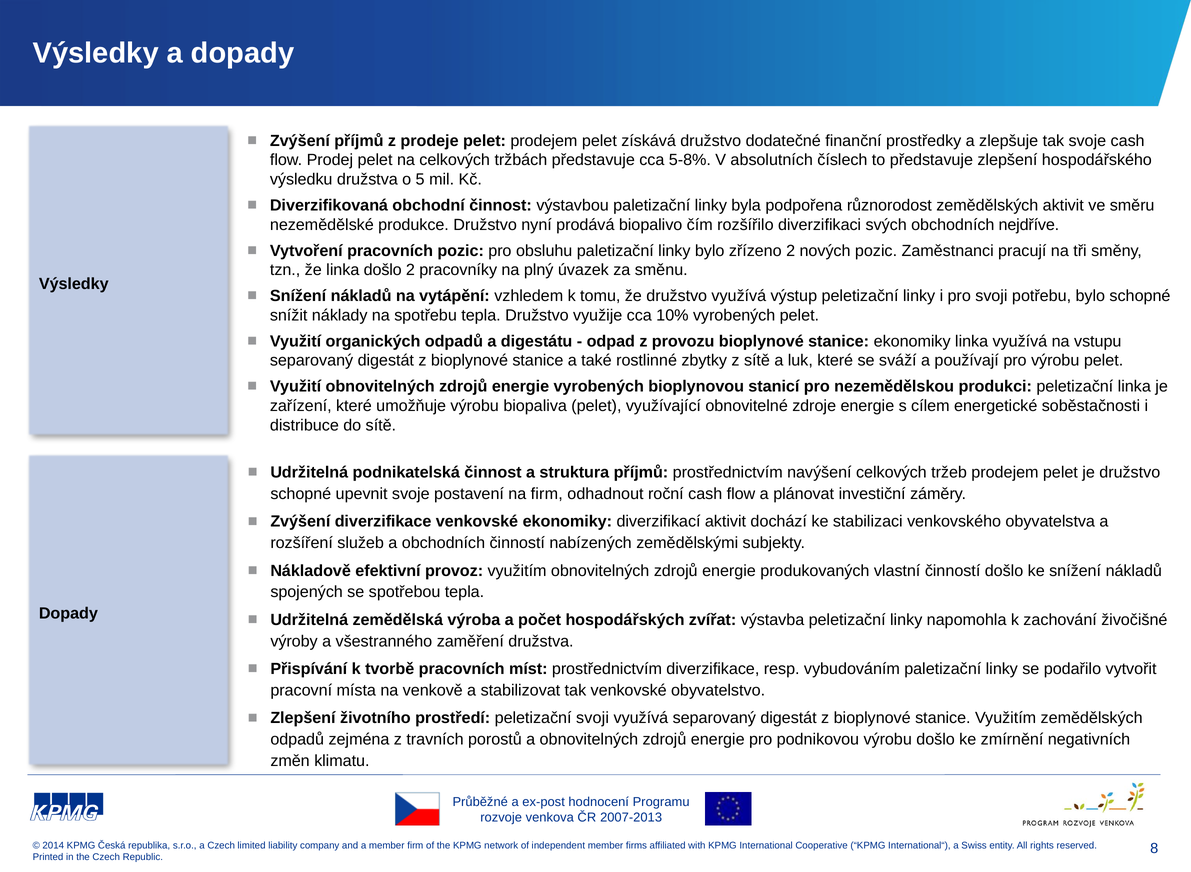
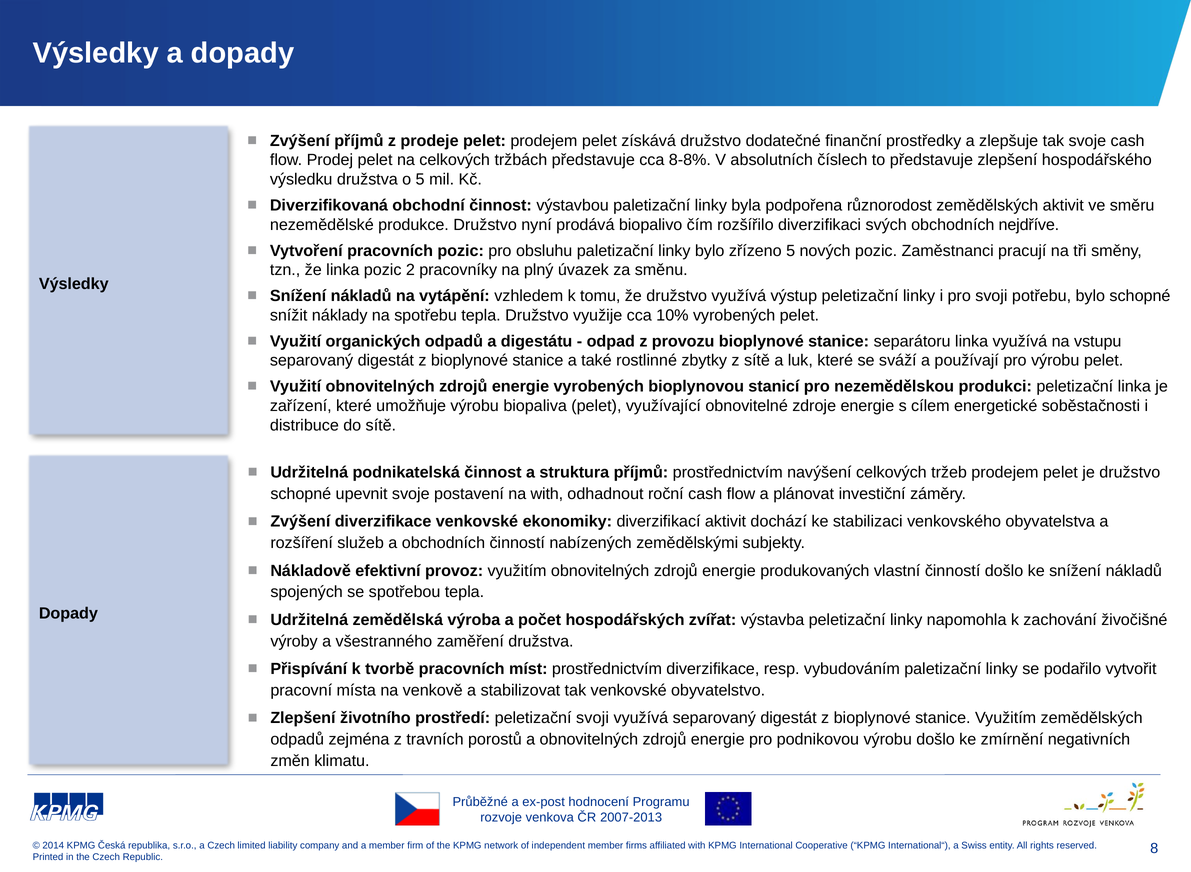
5-8%: 5-8% -> 8-8% (690, 160)
zřízeno 2: 2 -> 5 (791, 251)
linka došlo: došlo -> pozic (383, 270)
stanice ekonomiky: ekonomiky -> separátoru (912, 341)
na firm: firm -> with (547, 494)
